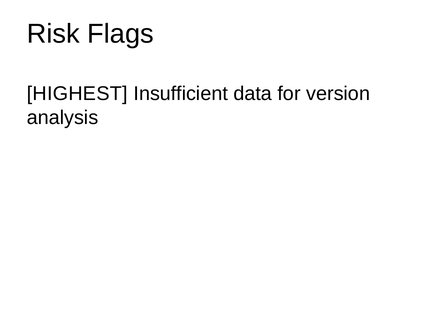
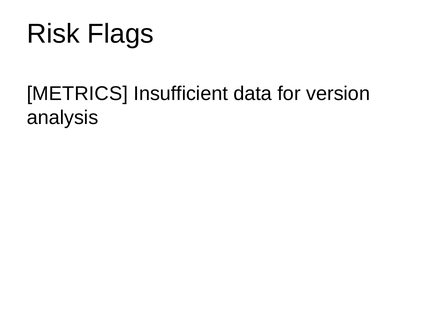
HIGHEST: HIGHEST -> METRICS (77, 94)
